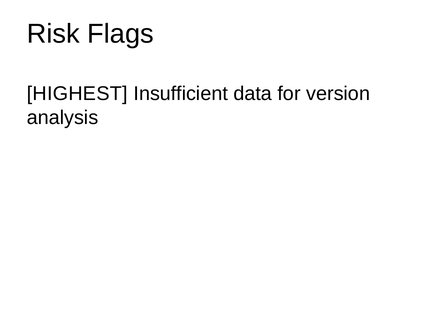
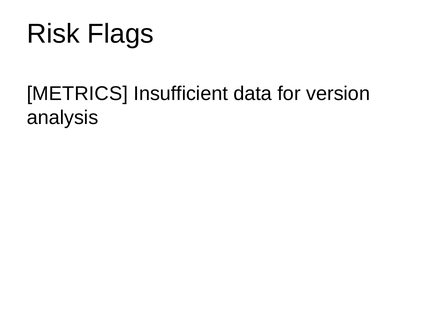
HIGHEST: HIGHEST -> METRICS (77, 94)
